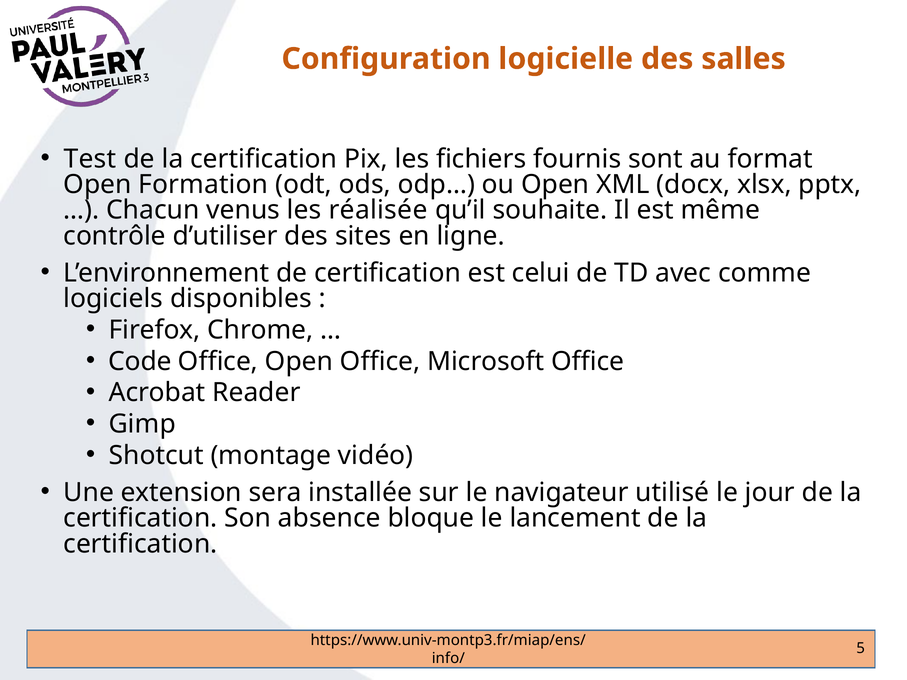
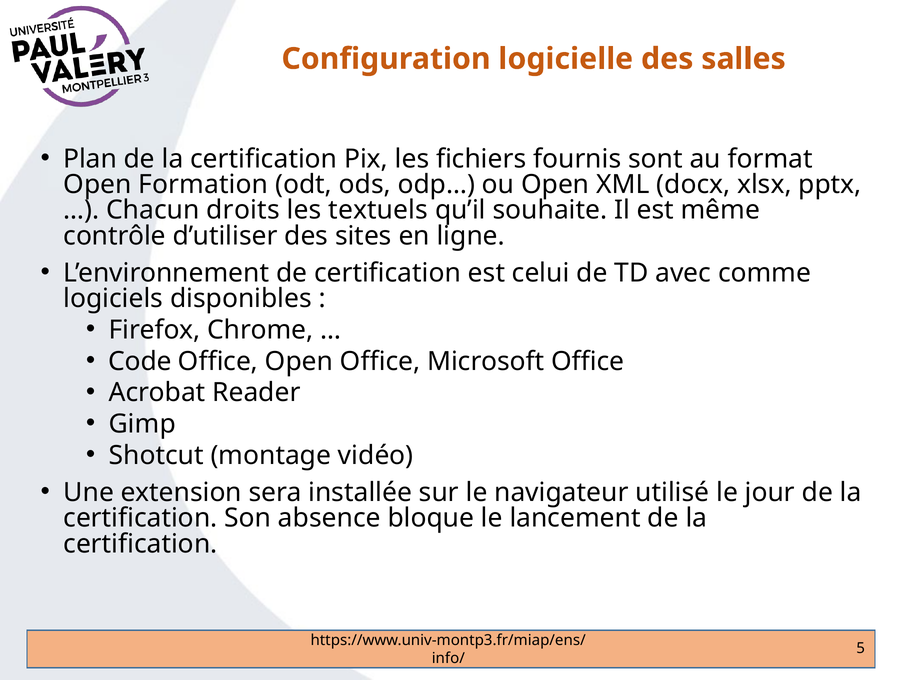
Test: Test -> Plan (90, 159)
venus: venus -> droits (243, 210)
réalisée: réalisée -> textuels (378, 210)
